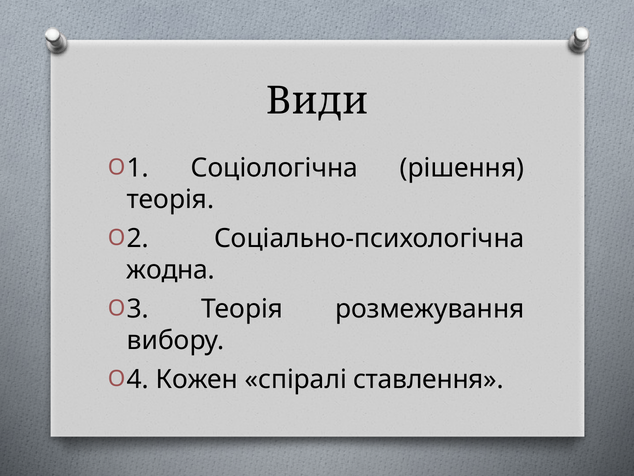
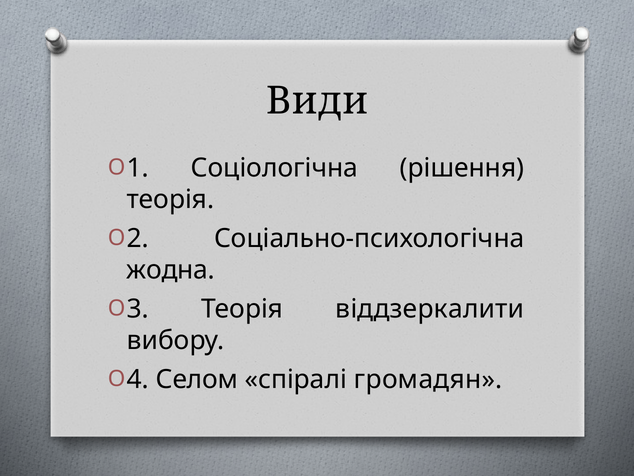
розмежування: розмежування -> віддзеркалити (430, 309)
Кожен: Кожен -> Селом (197, 379)
ставлення: ставлення -> громадян (428, 379)
